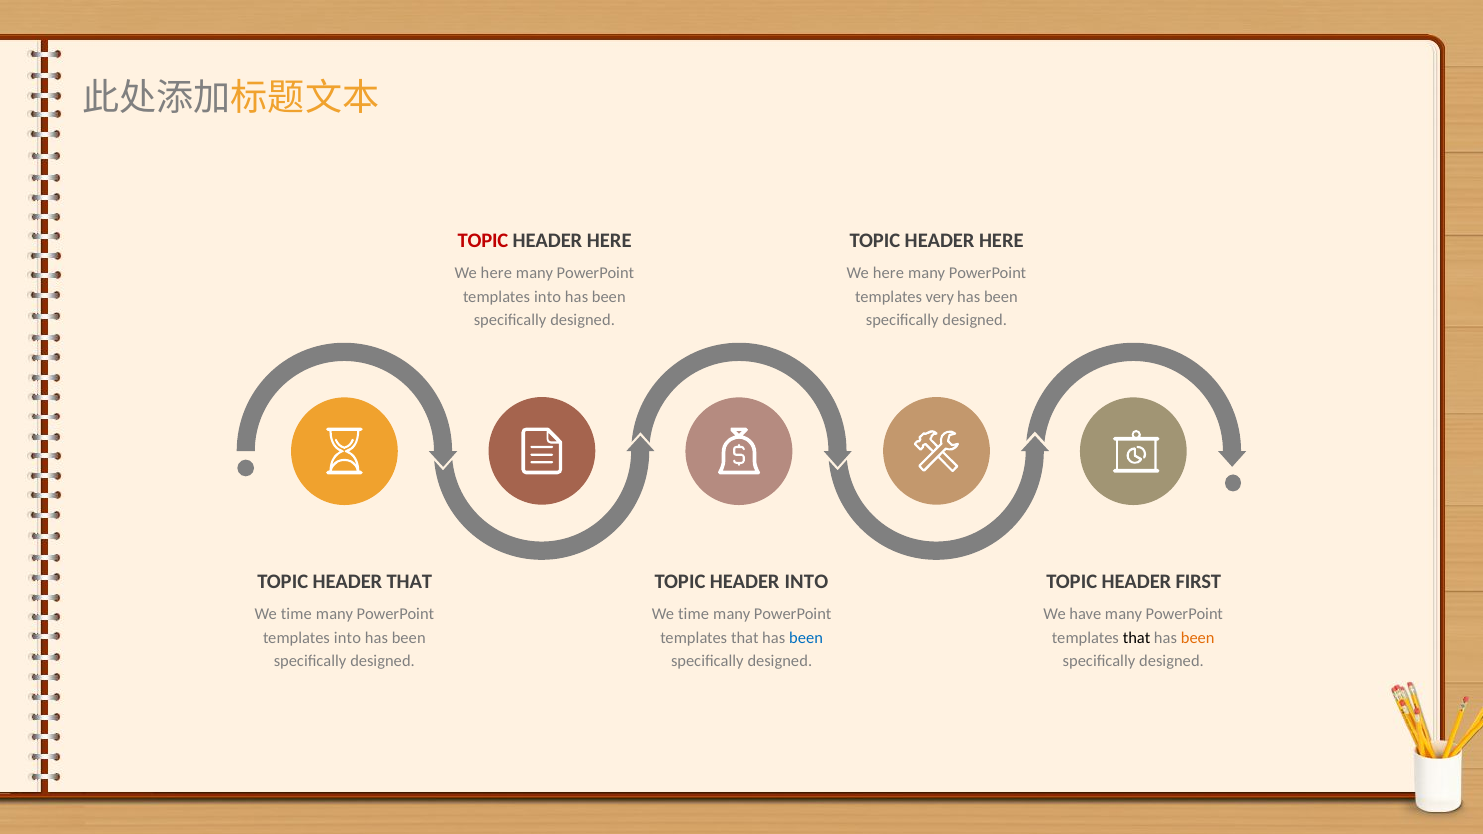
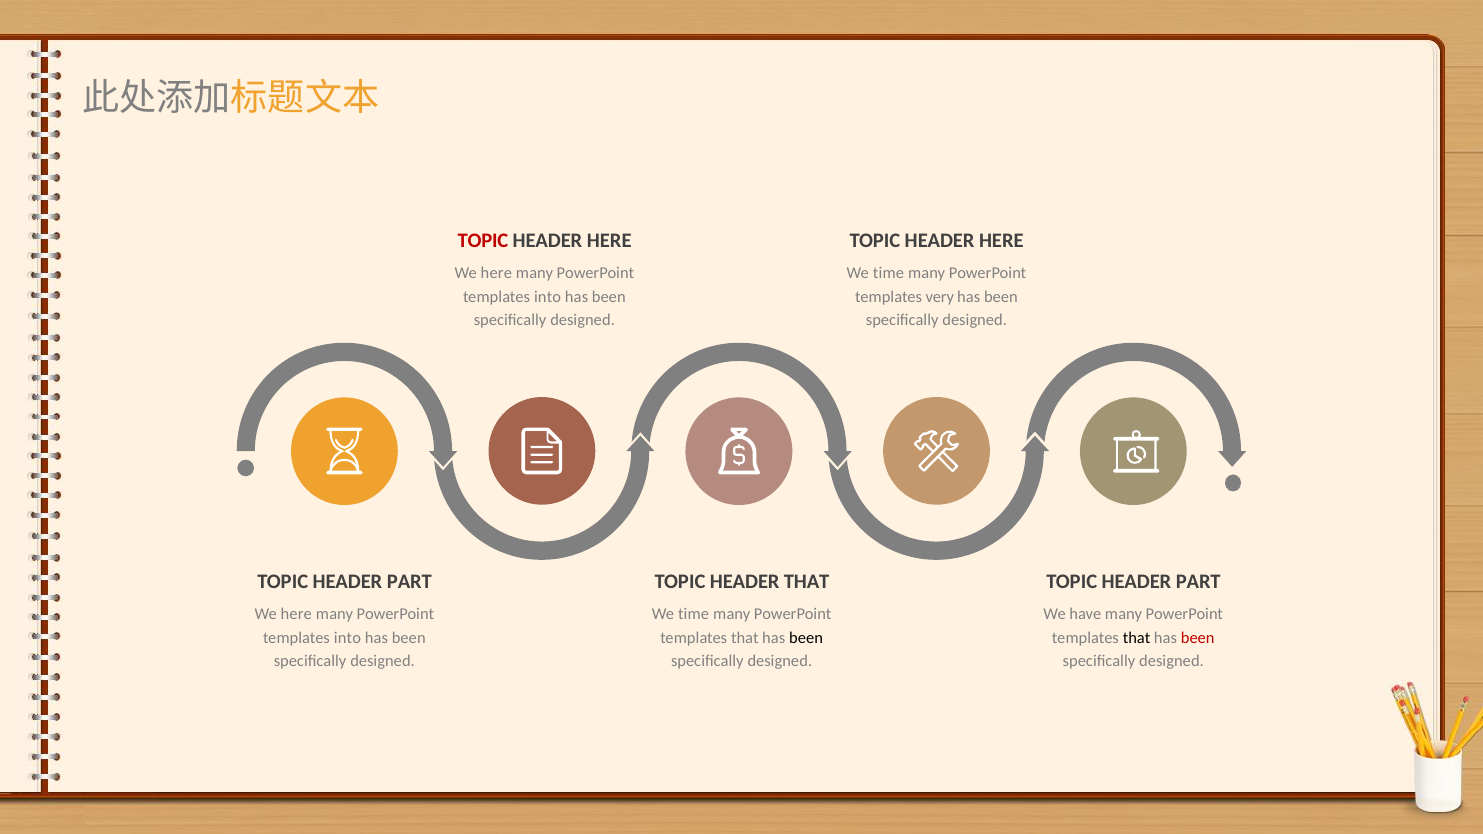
here: here -> time (888, 273)
THAT: THAT -> PART (409, 582)
HEADER INTO: INTO -> THAT (807, 582)
FIRST: FIRST -> PART (1198, 582)
time: time -> here (296, 614)
been colour: blue -> black (806, 638)
been colour: orange -> red (1198, 638)
